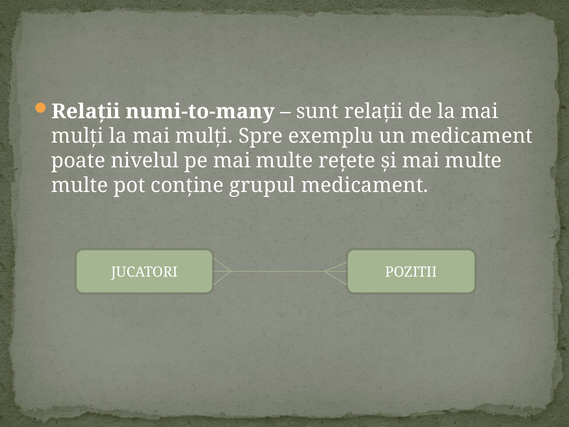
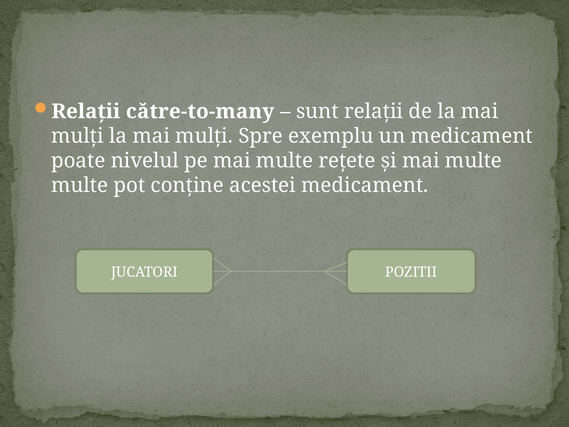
numi-to-many: numi-to-many -> către-to-many (200, 111)
grupul: grupul -> acestei (263, 185)
